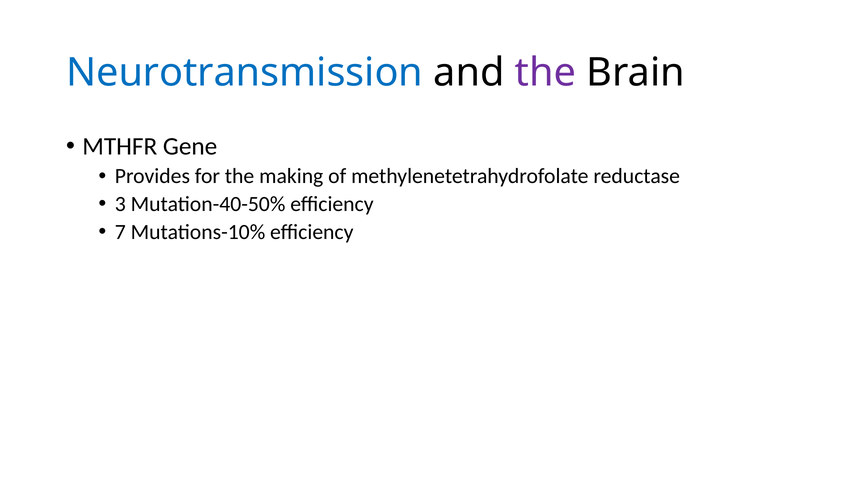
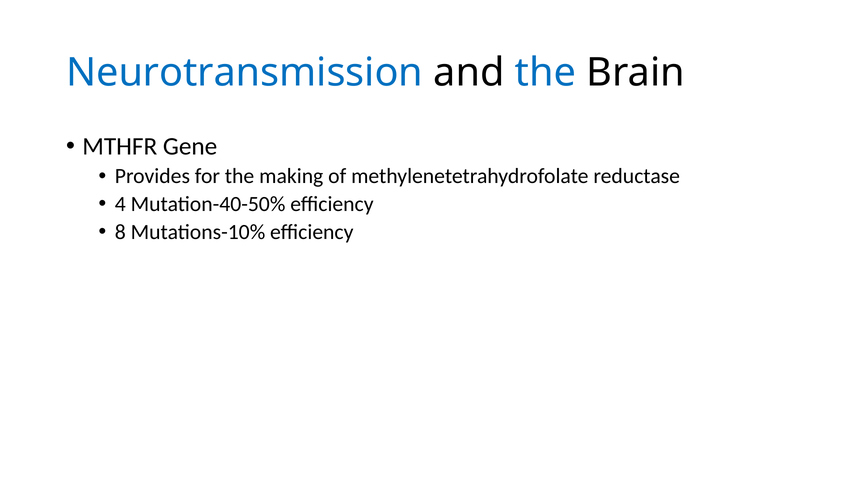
the colour: purple -> blue (545, 73)
3: 3 -> 4 (120, 204)
7: 7 -> 8 (120, 232)
